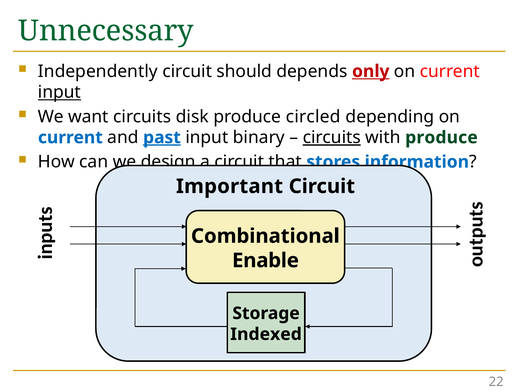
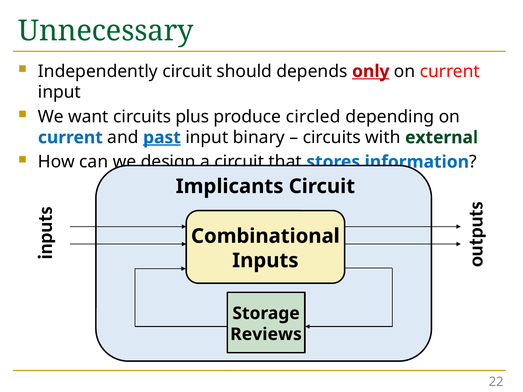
input underline: present -> none (59, 92)
disk: disk -> plus (192, 117)
circuits underline: present -> none (332, 138)
with produce: produce -> external (442, 138)
Important: Important -> Implicants (230, 186)
Enable: Enable -> Inputs (265, 261)
Indexed: Indexed -> Reviews (266, 334)
